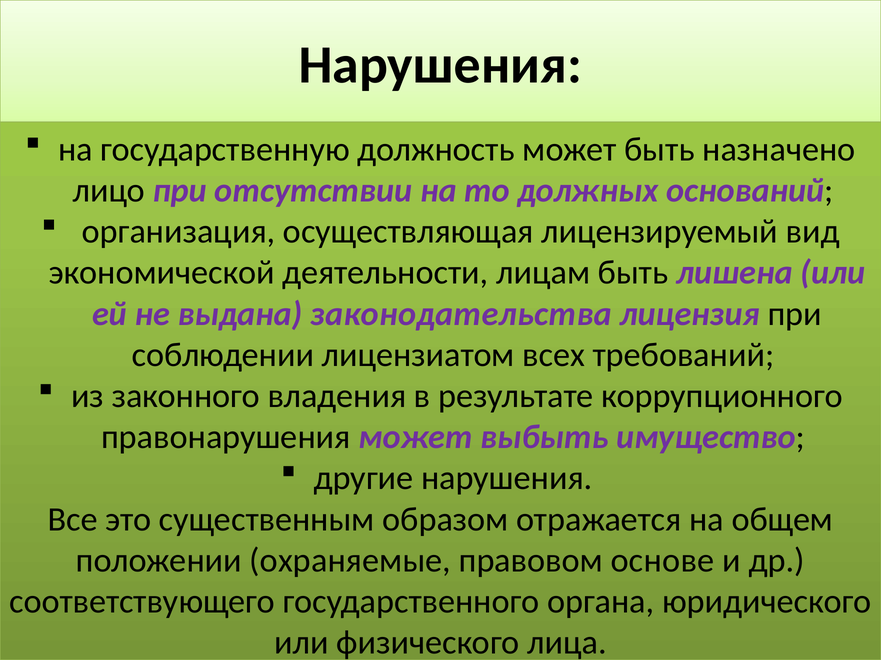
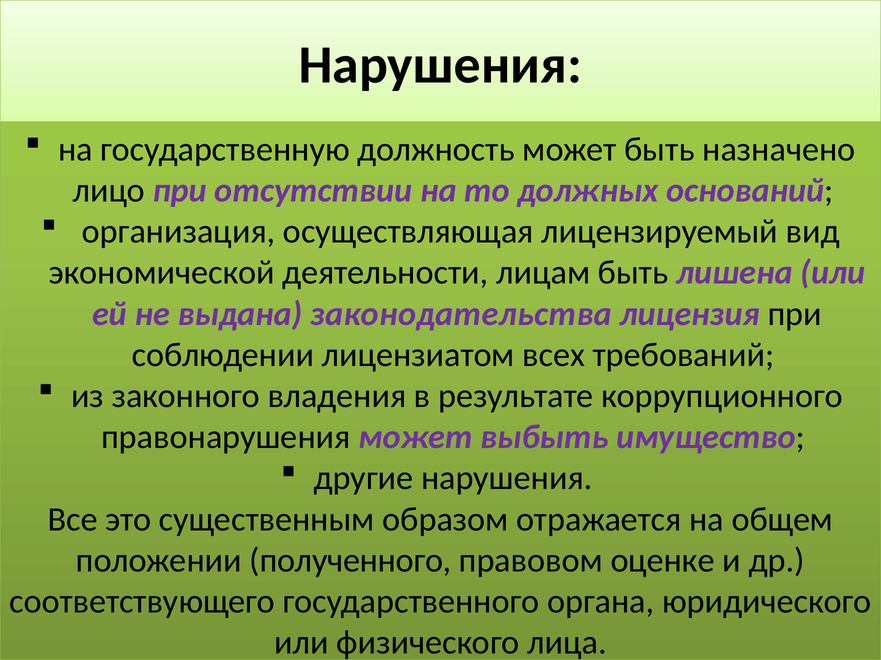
охраняемые: охраняемые -> полученного (350, 561)
основе: основе -> оценке (663, 561)
